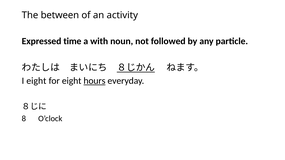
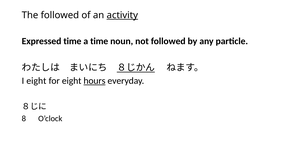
The between: between -> followed (60, 15)
activity underline: none -> present (122, 15)
a with: with -> time (99, 41)
